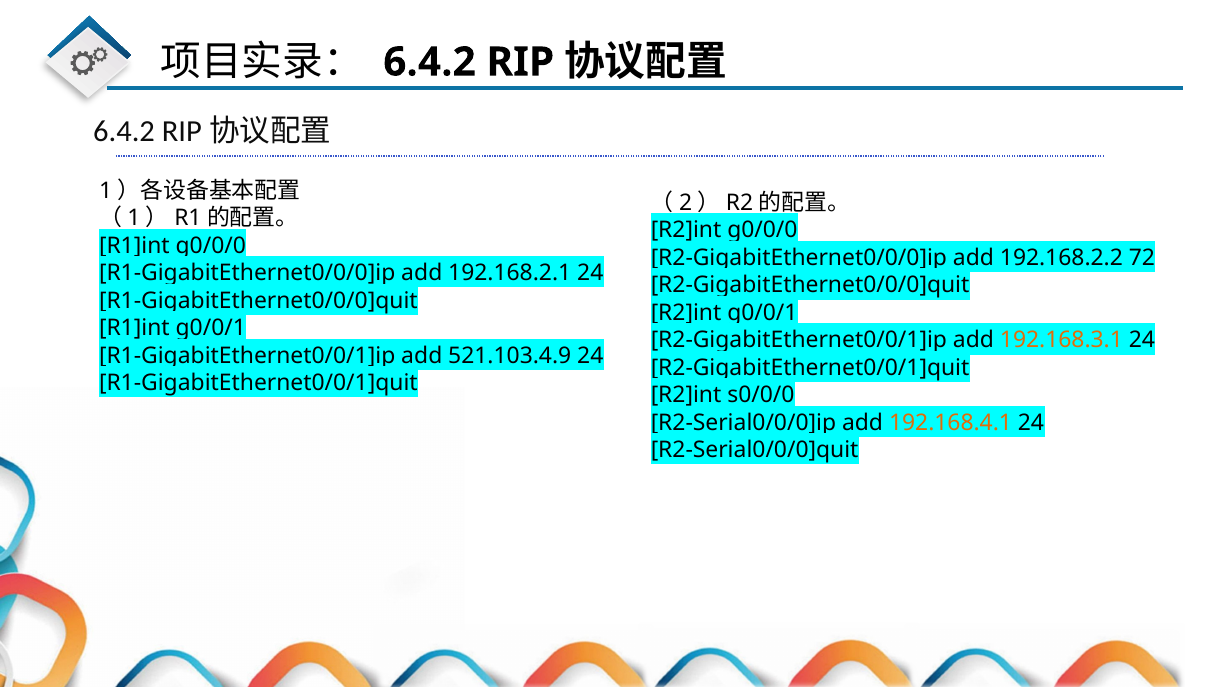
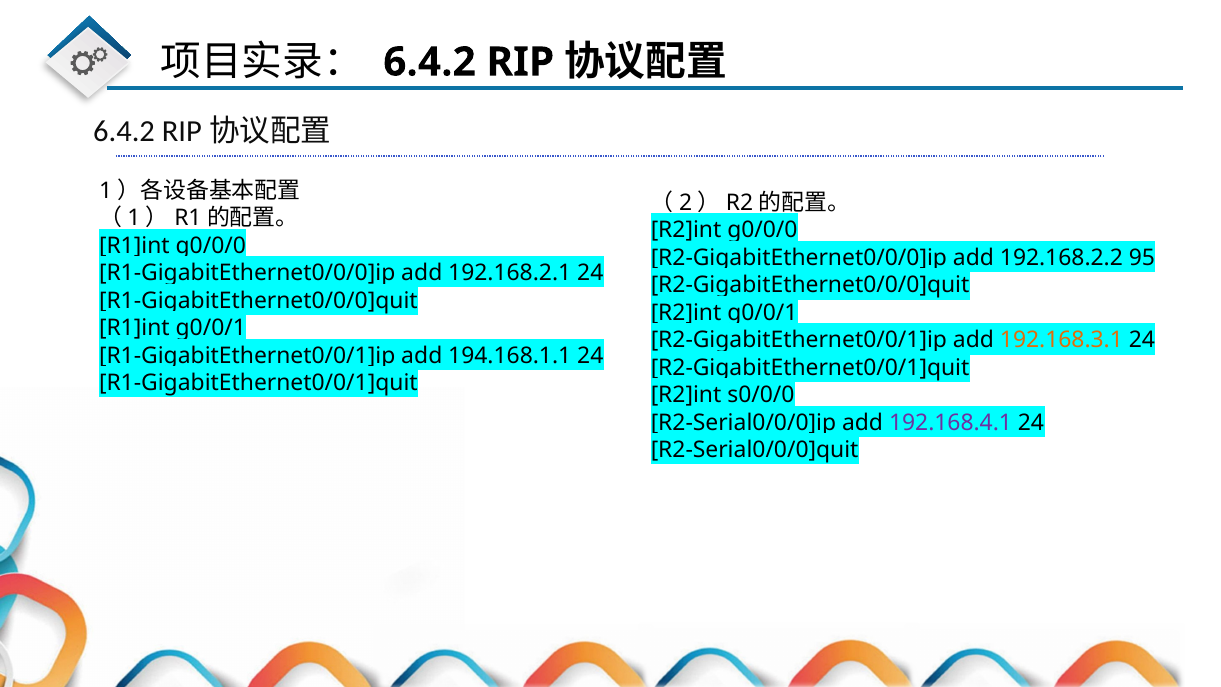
72: 72 -> 95 (1142, 258)
521.103.4.9: 521.103.4.9 -> 194.168.1.1 (510, 355)
192.168.4.1 colour: orange -> purple (951, 423)
